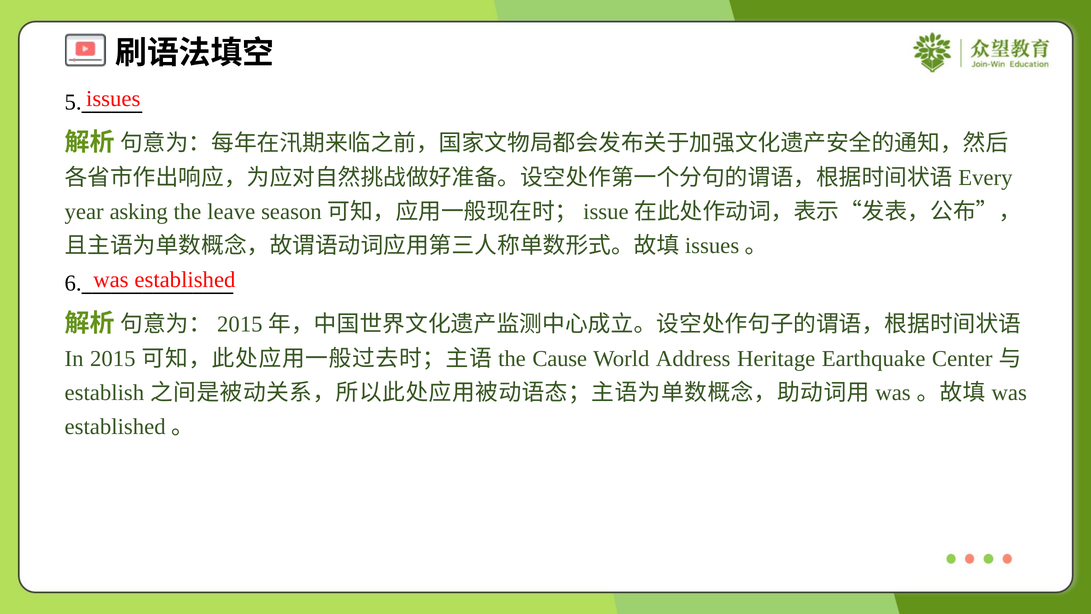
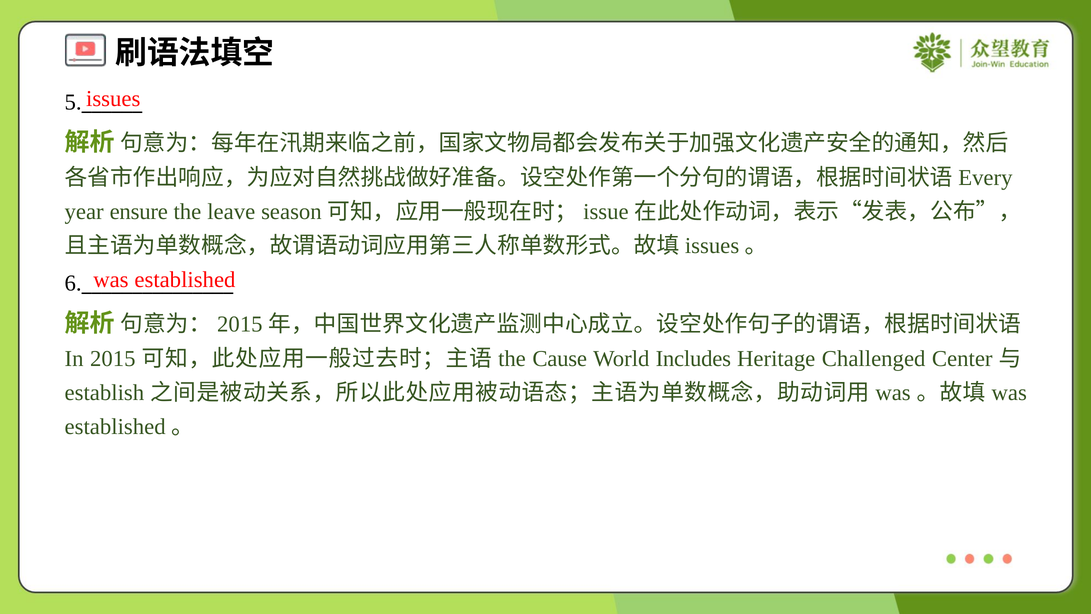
asking: asking -> ensure (139, 212)
Address: Address -> Includes (693, 358)
Earthquake: Earthquake -> Challenged (874, 358)
